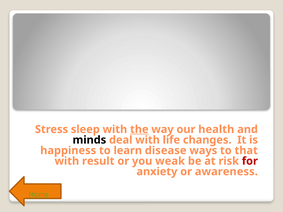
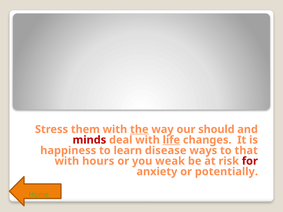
sleep: sleep -> them (85, 130)
health: health -> should (216, 130)
minds colour: black -> red (89, 140)
life underline: none -> present (171, 140)
result: result -> hours (98, 161)
awareness: awareness -> potentially (226, 172)
